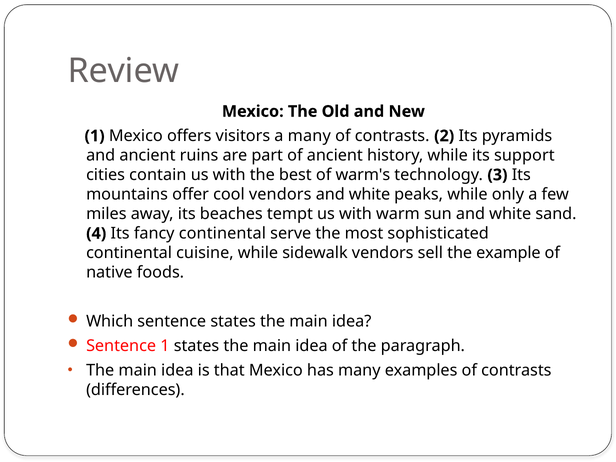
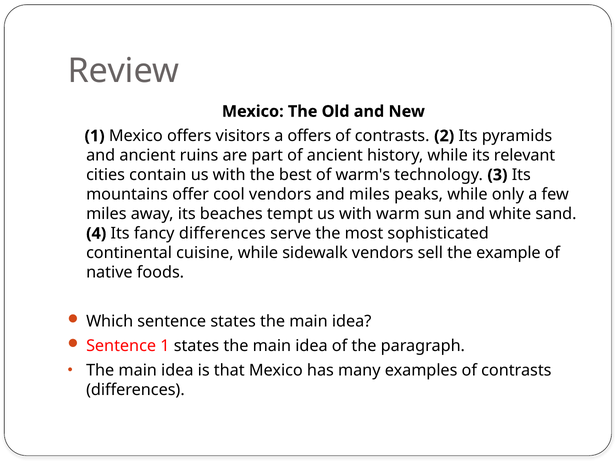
a many: many -> offers (309, 136)
support: support -> relevant (524, 155)
white: white -> miles (369, 194)
fancy continental: continental -> differences (222, 233)
